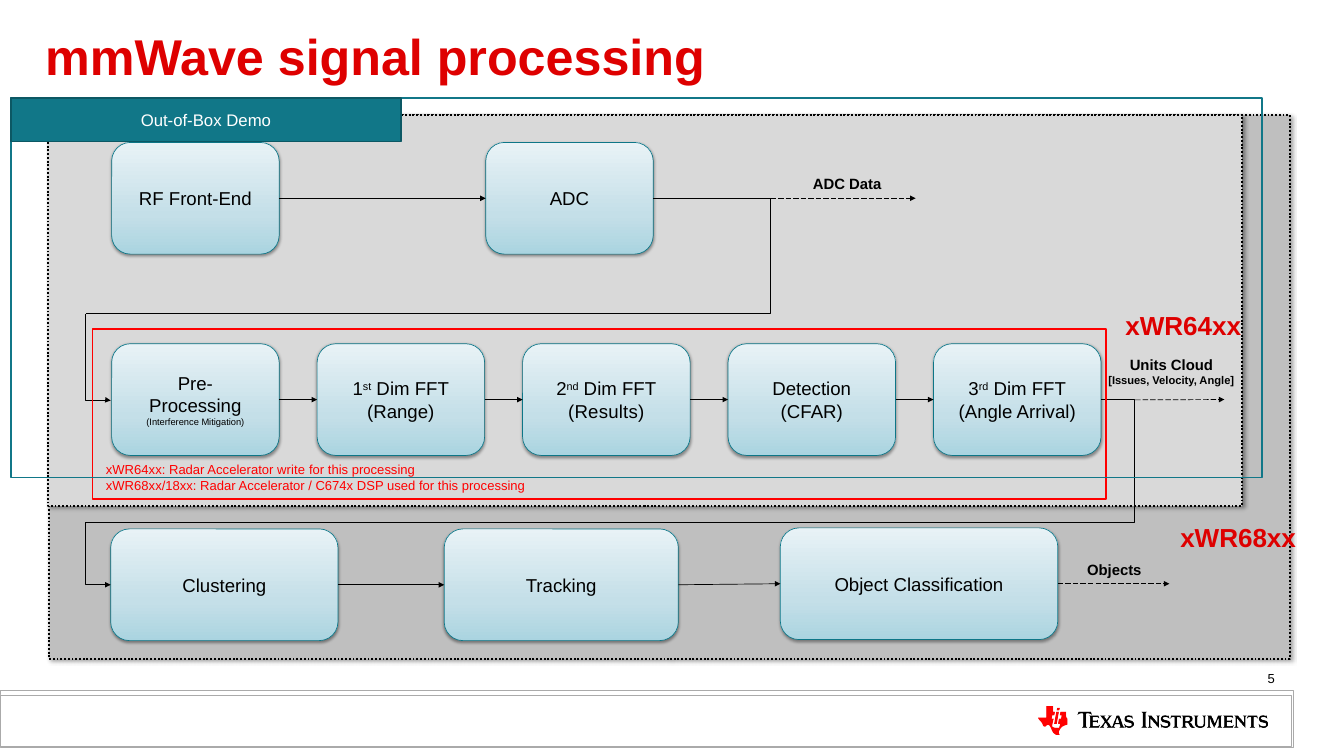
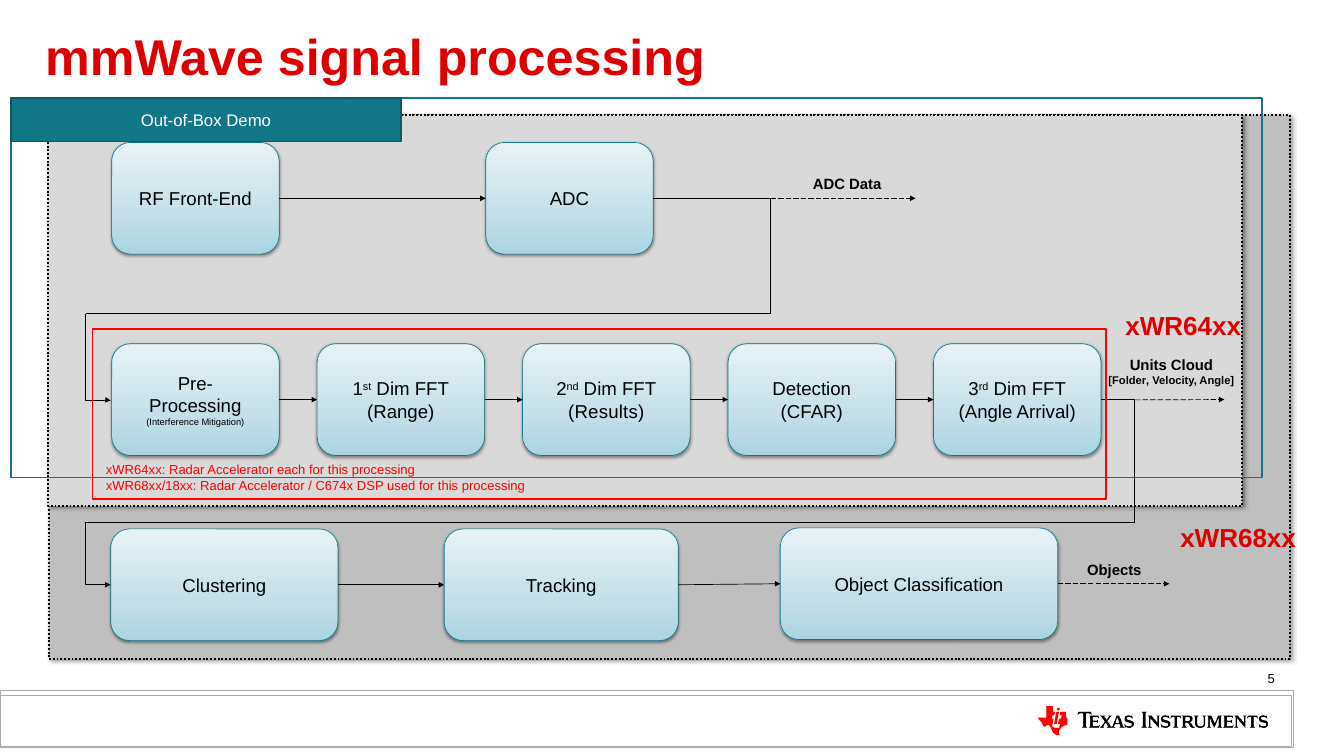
Issues: Issues -> Folder (1129, 381)
write: write -> each (291, 470)
